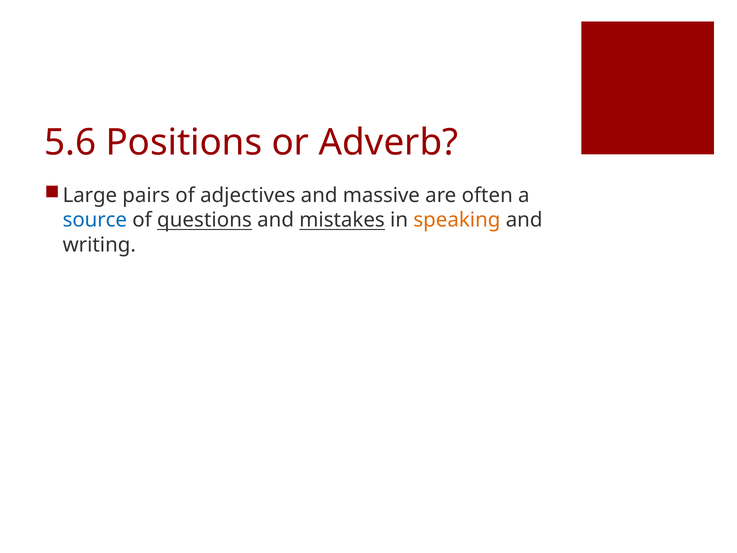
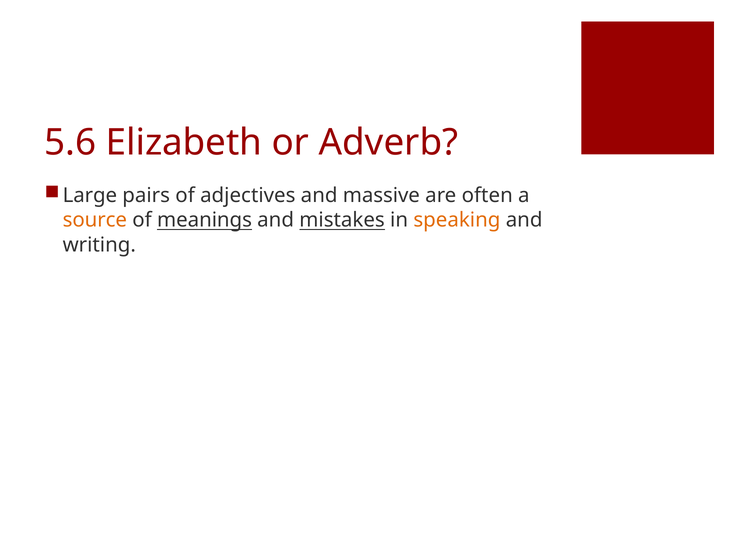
Positions: Positions -> Elizabeth (184, 143)
source colour: blue -> orange (95, 220)
questions: questions -> meanings (205, 220)
